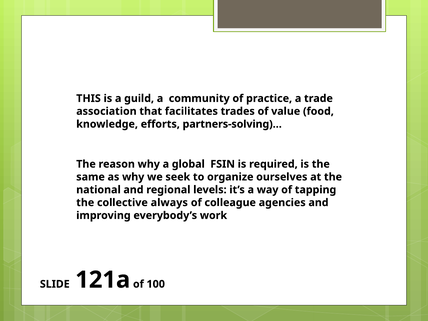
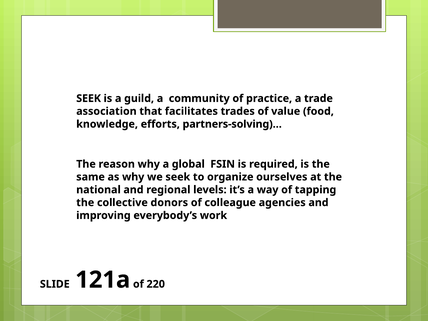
THIS: THIS -> SEEK (89, 98)
always: always -> donors (169, 203)
100: 100 -> 220 (156, 284)
